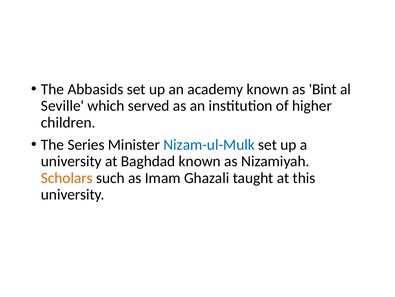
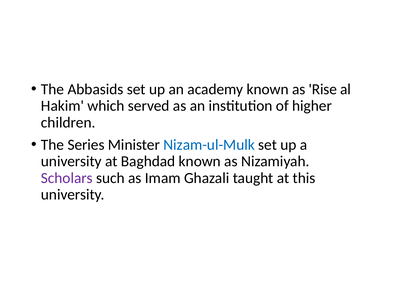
Bint: Bint -> Rise (323, 89)
Seville: Seville -> Hakim (62, 106)
Scholars colour: orange -> purple (67, 178)
